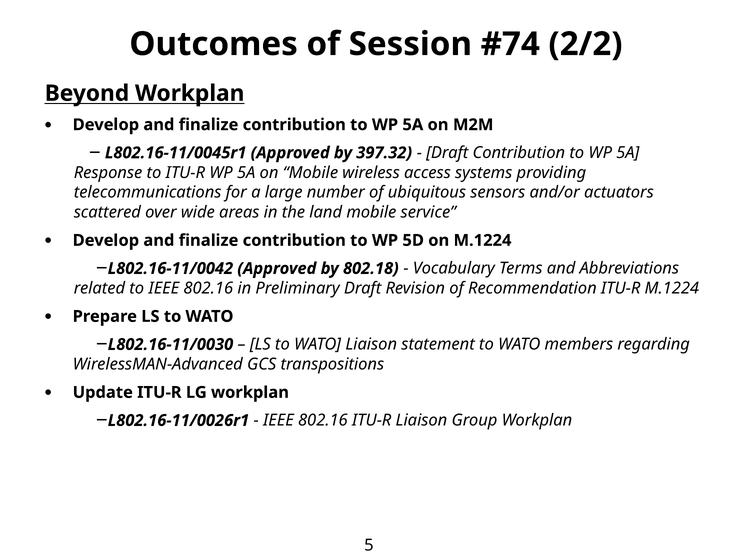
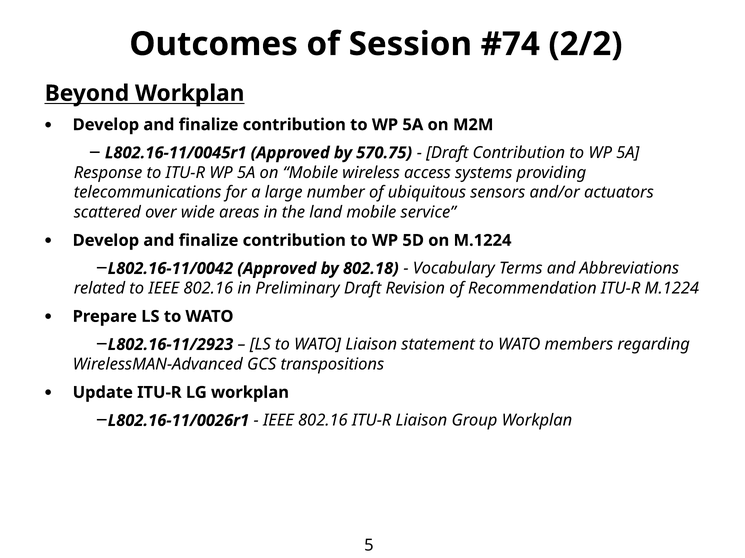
397.32: 397.32 -> 570.75 (384, 153)
L802.16-11/0030: L802.16-11/0030 -> L802.16-11/2923 (170, 345)
